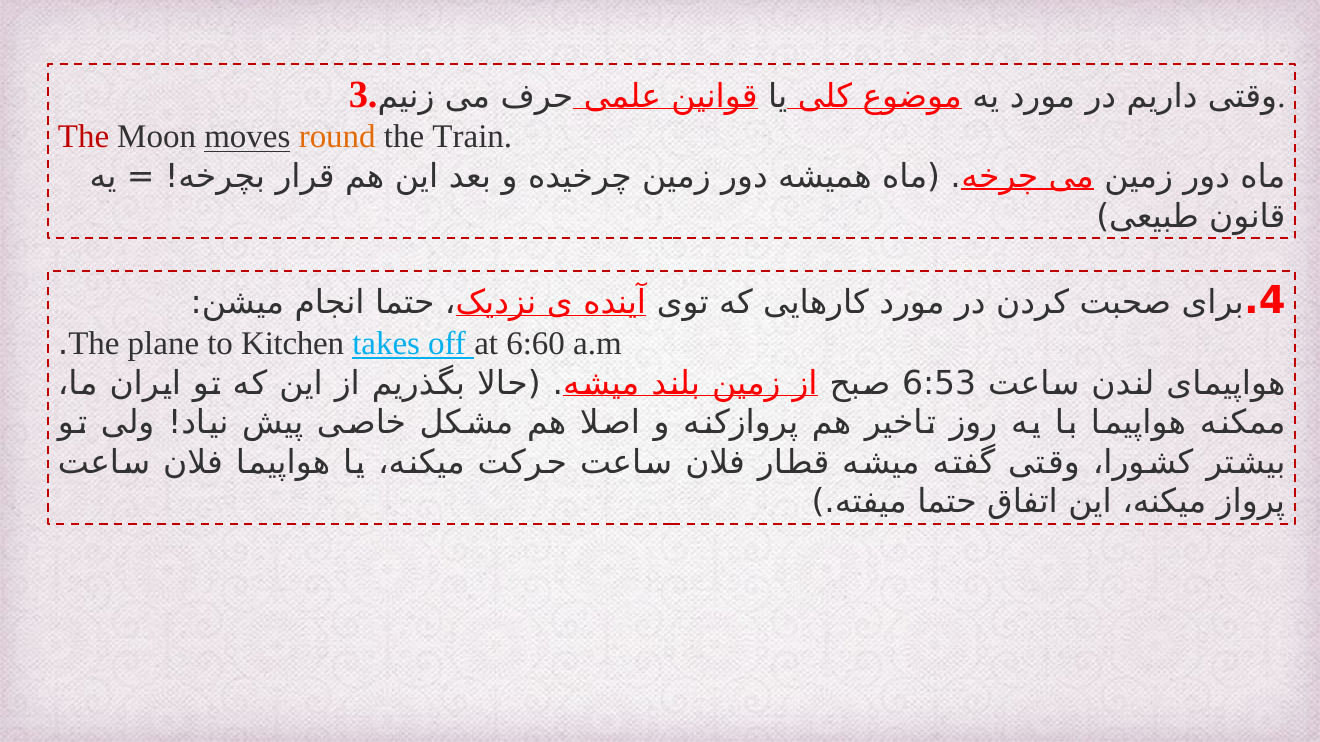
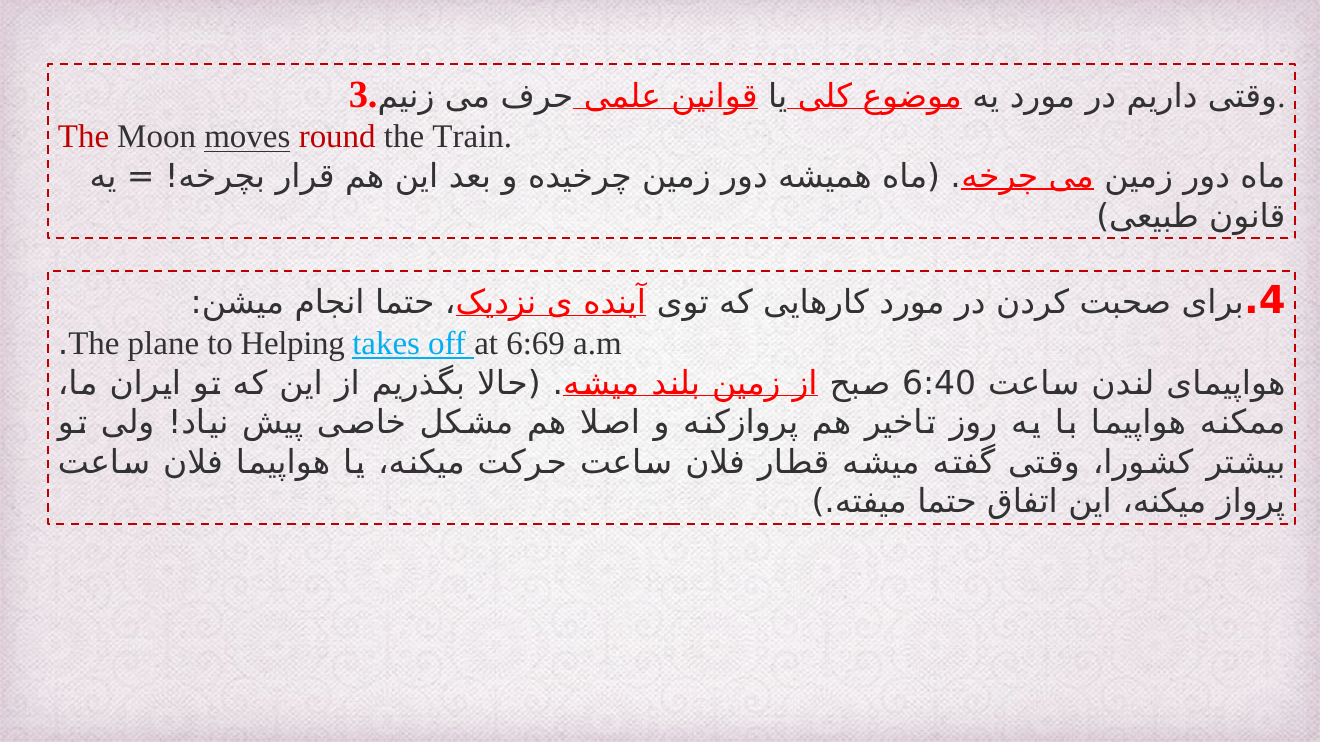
round colour: orange -> red (337, 137)
Kitchen: Kitchen -> Helping (293, 344)
6:60: 6:60 -> 6:69 (536, 344)
6:53: 6:53 -> 6:40 (939, 384)
